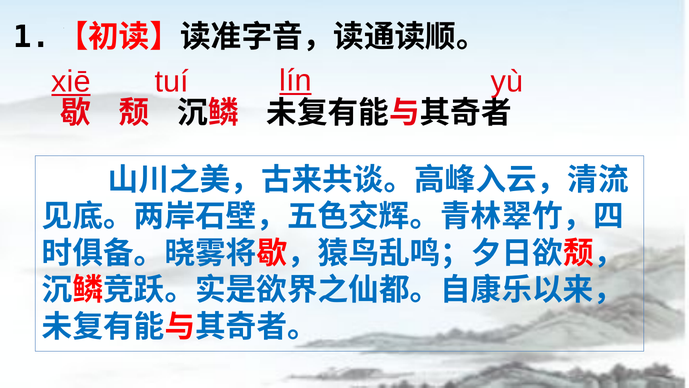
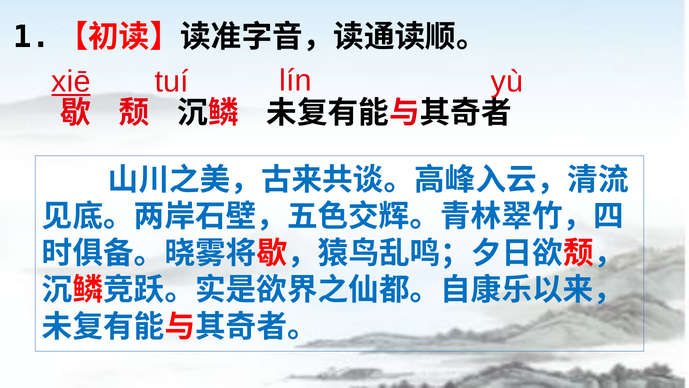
lín underline: present -> none (296, 81)
